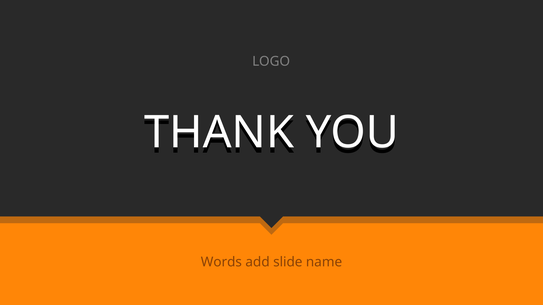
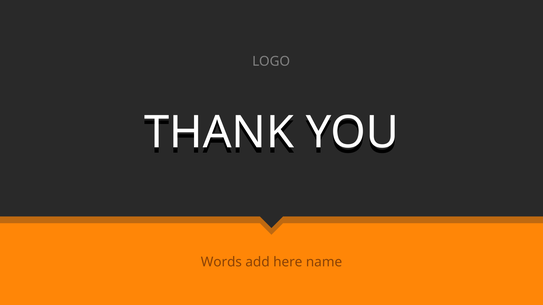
slide: slide -> here (288, 262)
